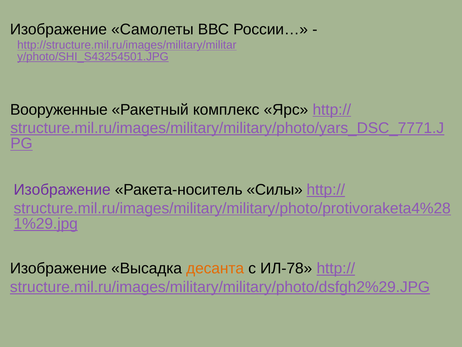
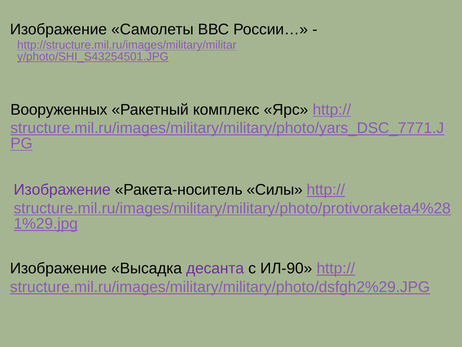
Вооруженные: Вооруженные -> Вооруженных (59, 109)
десанта colour: orange -> purple (215, 268)
ИЛ-78: ИЛ-78 -> ИЛ-90 (286, 268)
